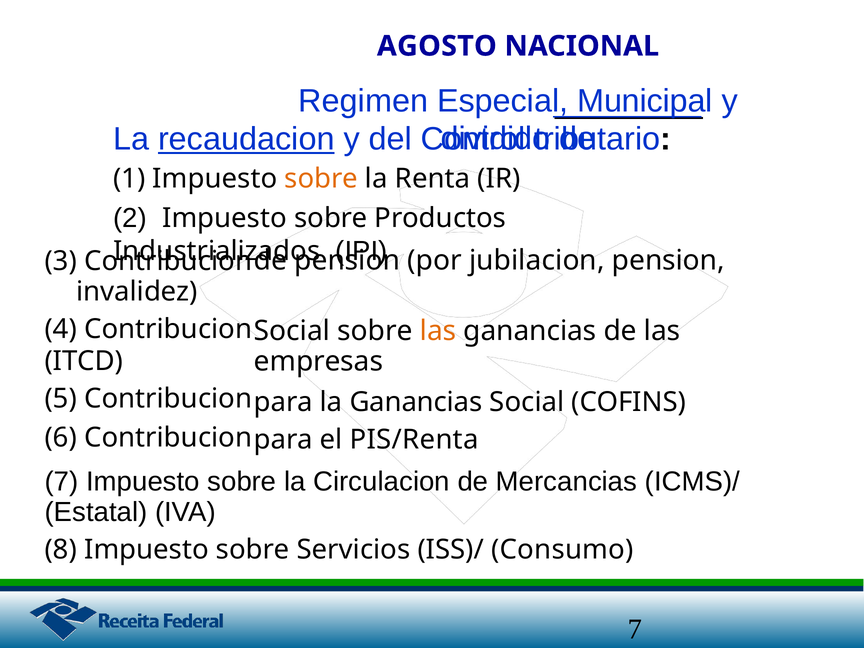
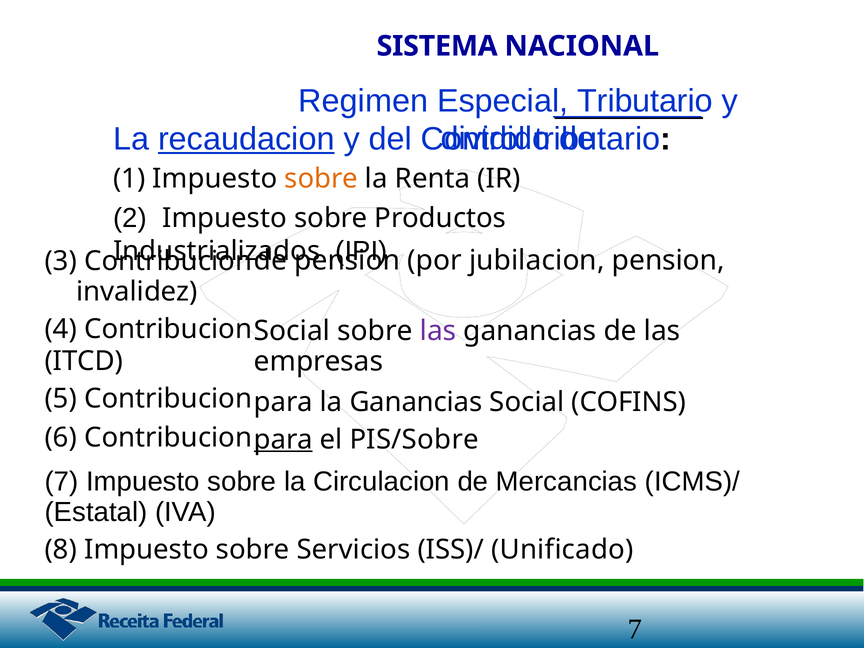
AGOSTO: AGOSTO -> SISTEMA (437, 46)
Especial Municipal: Municipal -> Tributario (645, 101)
las colour: orange -> purple (438, 331)
para underline: none -> present (283, 439)
PIS/Renta: PIS/Renta -> PIS/Sobre (414, 439)
Consumo: Consumo -> Unificado (562, 549)
